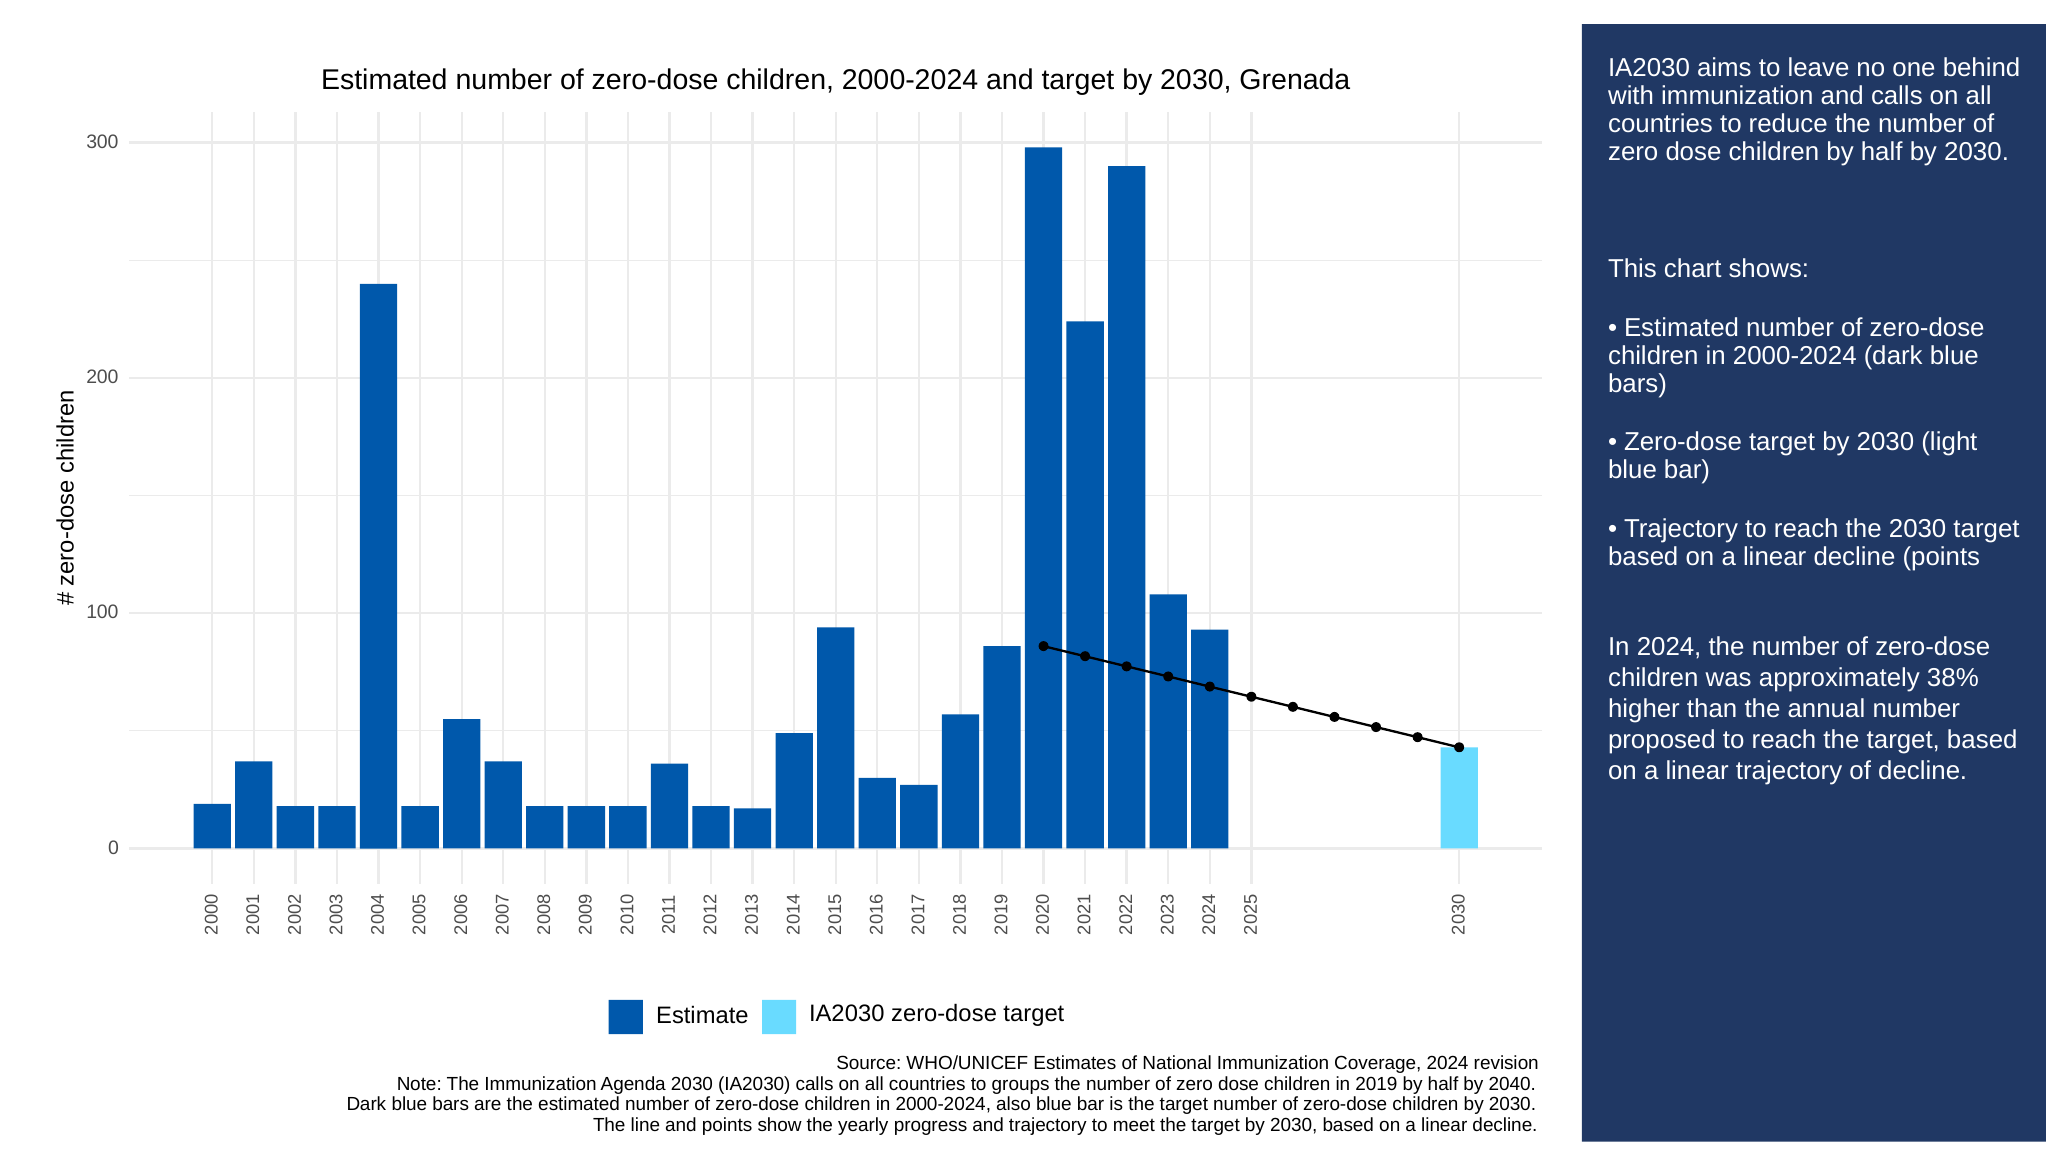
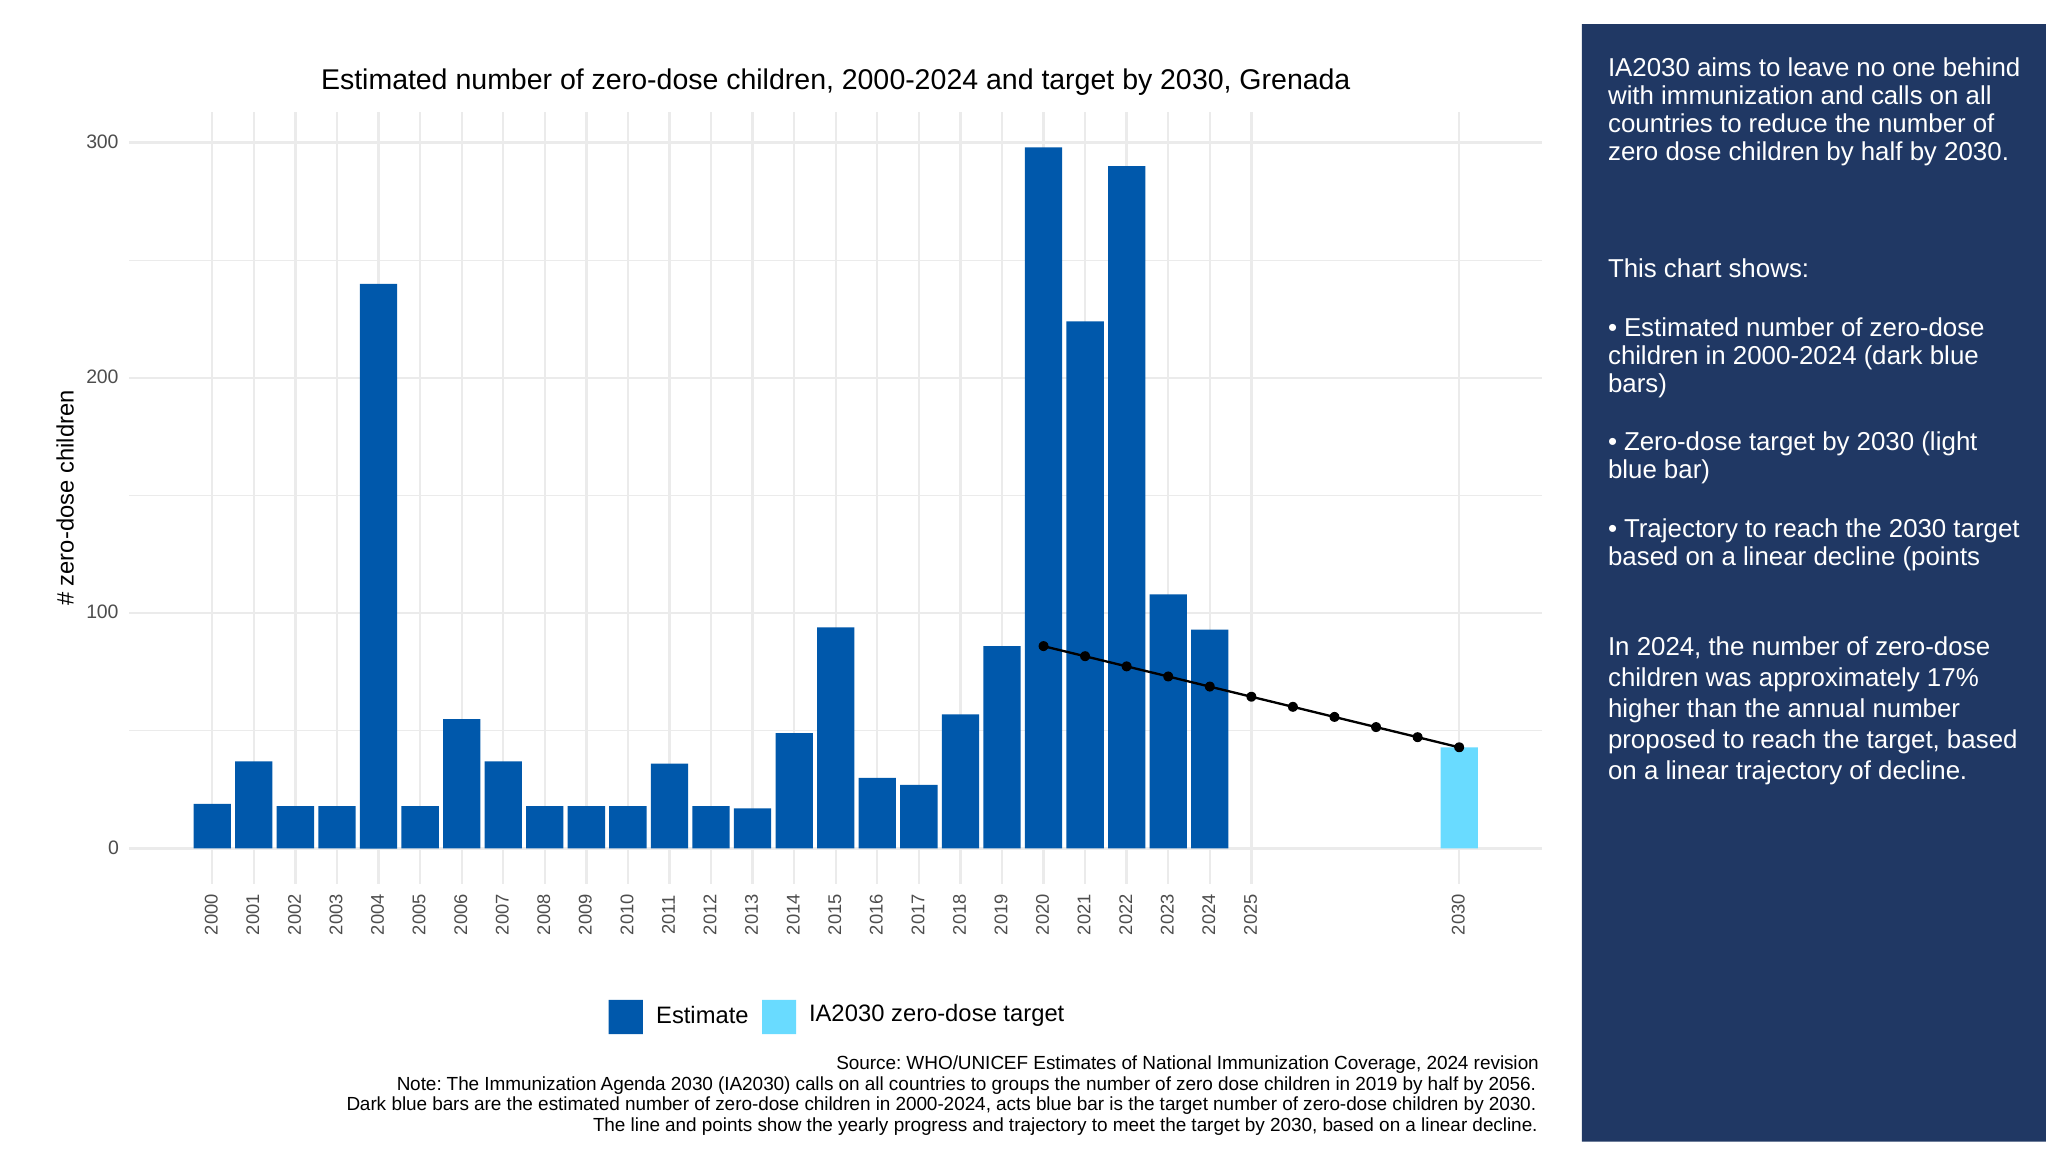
38%: 38% -> 17% (1953, 678)
2040: 2040 -> 2056 (1512, 1084)
also: also -> acts (1013, 1104)
